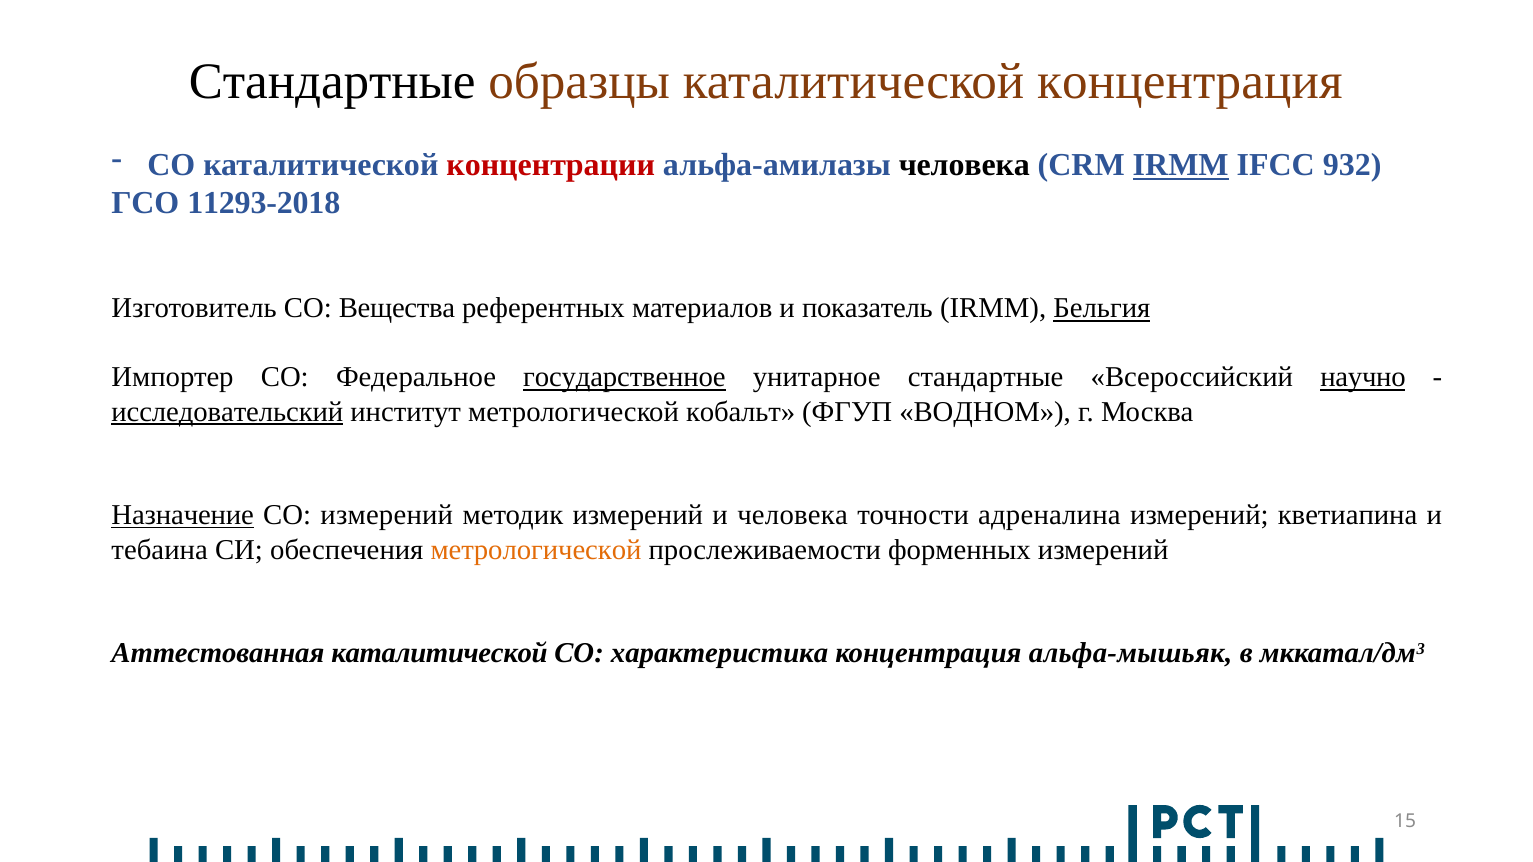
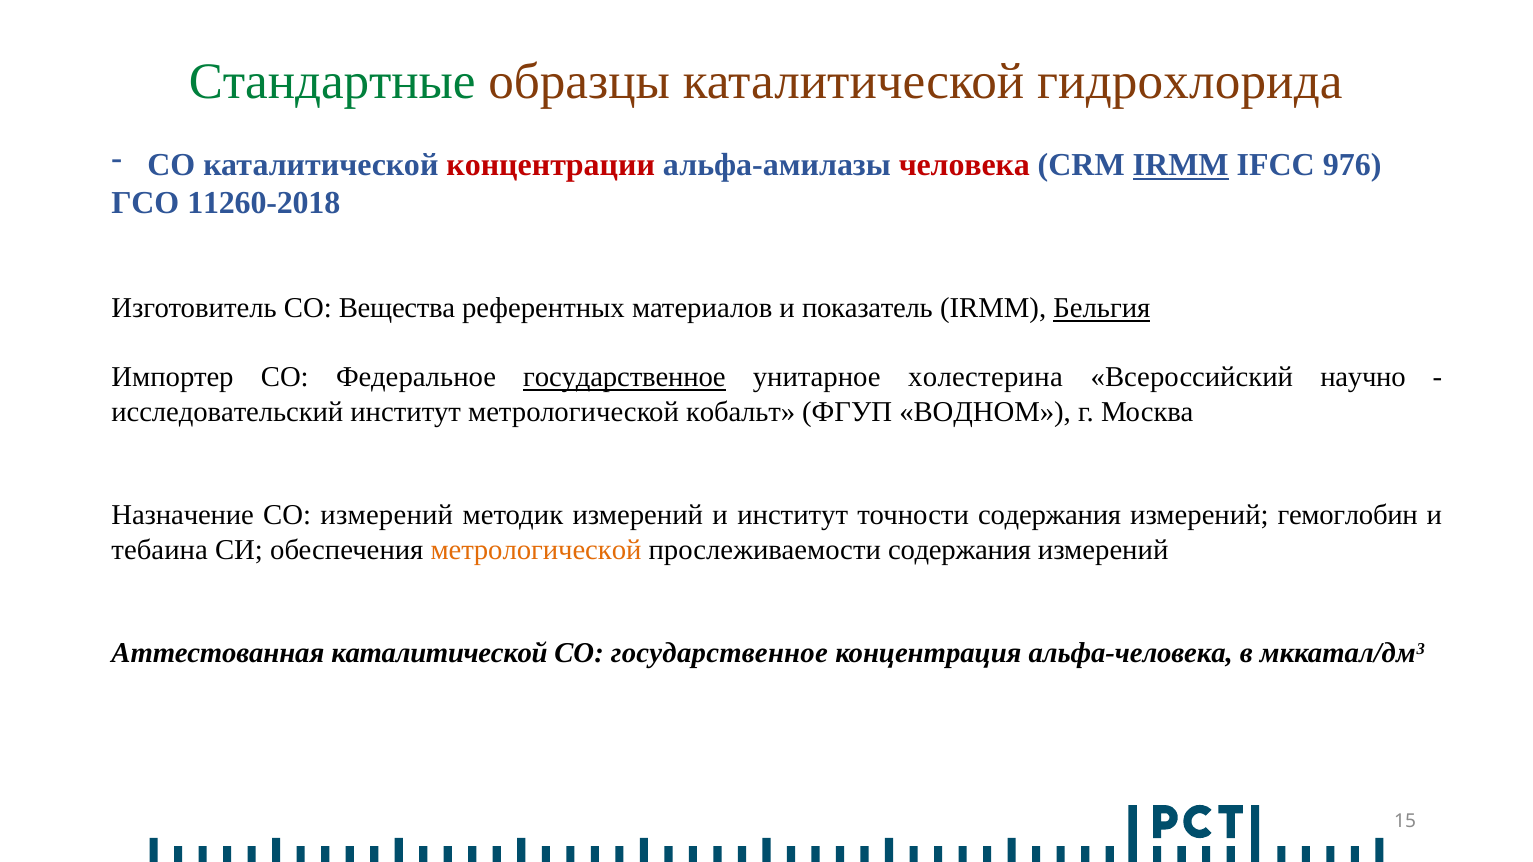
Стандартные colour: black -> green (332, 82)
каталитической концентрация: концентрация -> гидрохлорида (1190, 82)
человека colour: black -> red (964, 165)
932: 932 -> 976 (1352, 165)
11293-2018: 11293-2018 -> 11260-2018 (264, 203)
унитарное стандартные: стандартные -> холестерина (985, 377)
научно underline: present -> none (1363, 377)
исследовательский underline: present -> none (227, 412)
Назначение underline: present -> none (183, 515)
и человека: человека -> институт (793, 515)
точности адреналина: адреналина -> содержания (1050, 515)
кветиапина: кветиапина -> гемоглобин (1348, 515)
прослеживаемости форменных: форменных -> содержания (960, 550)
СО характеристика: характеристика -> государственное (719, 653)
альфа-мышьяк: альфа-мышьяк -> альфа-человека (1131, 653)
